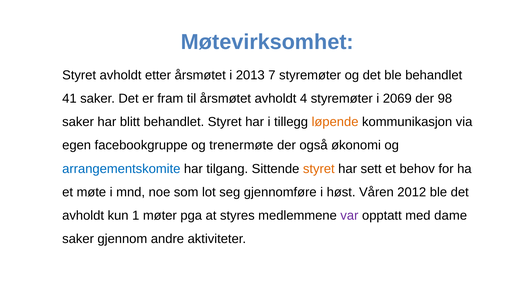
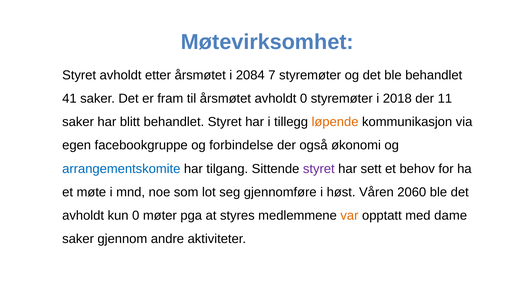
2013: 2013 -> 2084 (250, 75)
avholdt 4: 4 -> 0 (304, 99)
2069: 2069 -> 2018 (397, 99)
98: 98 -> 11 (445, 99)
trenermøte: trenermøte -> forbindelse (241, 145)
styret colour: orange -> purple (319, 169)
2012: 2012 -> 2060 (412, 192)
kun 1: 1 -> 0 (136, 215)
var colour: purple -> orange (349, 215)
